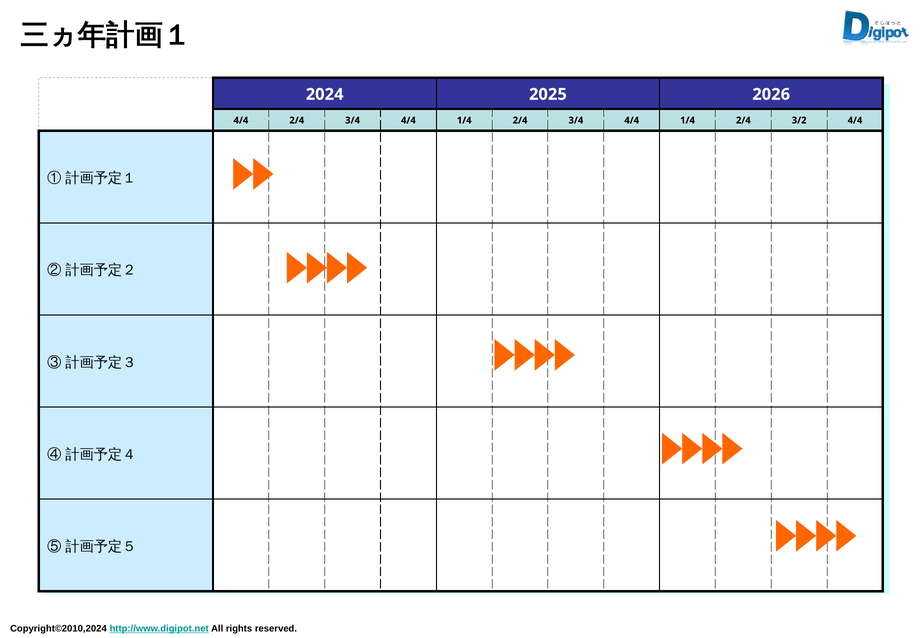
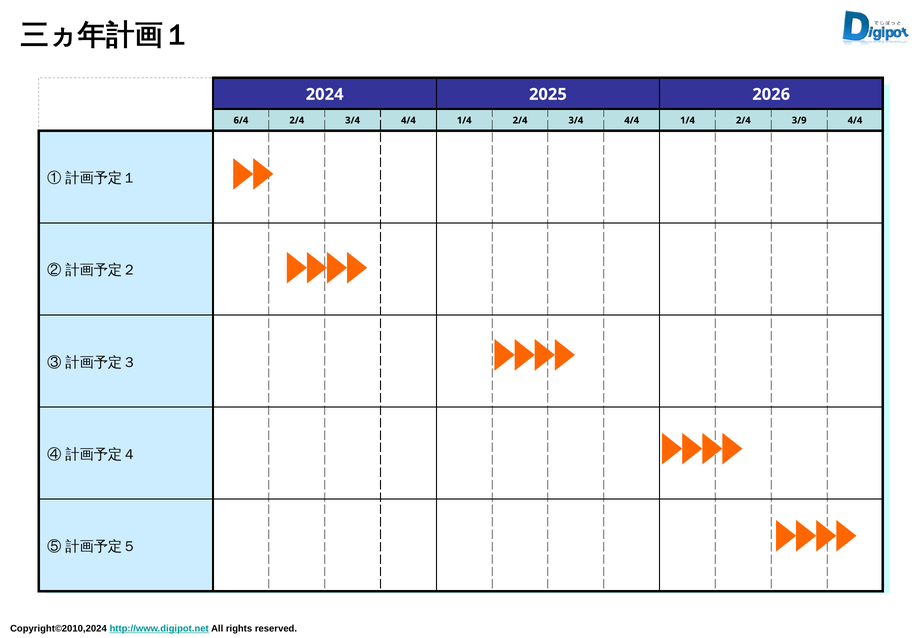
4/4: 4/4 -> 6/4 (241, 120)
3/2: 3/2 -> 3/9 (799, 120)
